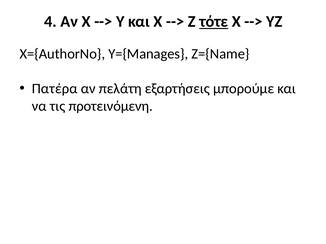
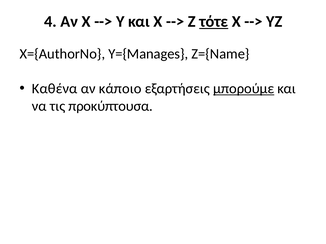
Πατέρα: Πατέρα -> Καθένα (55, 89)
πελάτη: πελάτη -> κάποιο (120, 89)
μπορούμε underline: none -> present (244, 89)
προτεινόμενη: προτεινόμενη -> προκύπτουσα (111, 106)
